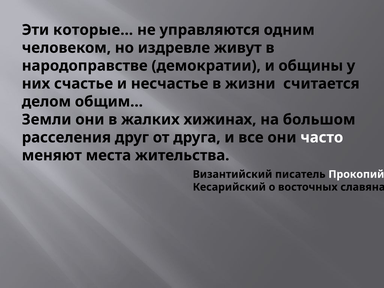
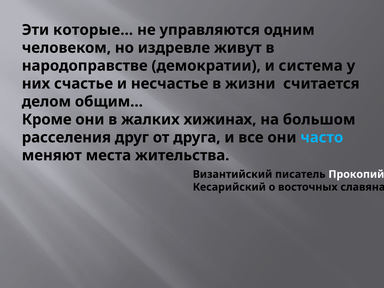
общины: общины -> система (311, 66)
Земли: Земли -> Кроме (47, 120)
часто colour: white -> light blue (322, 137)
